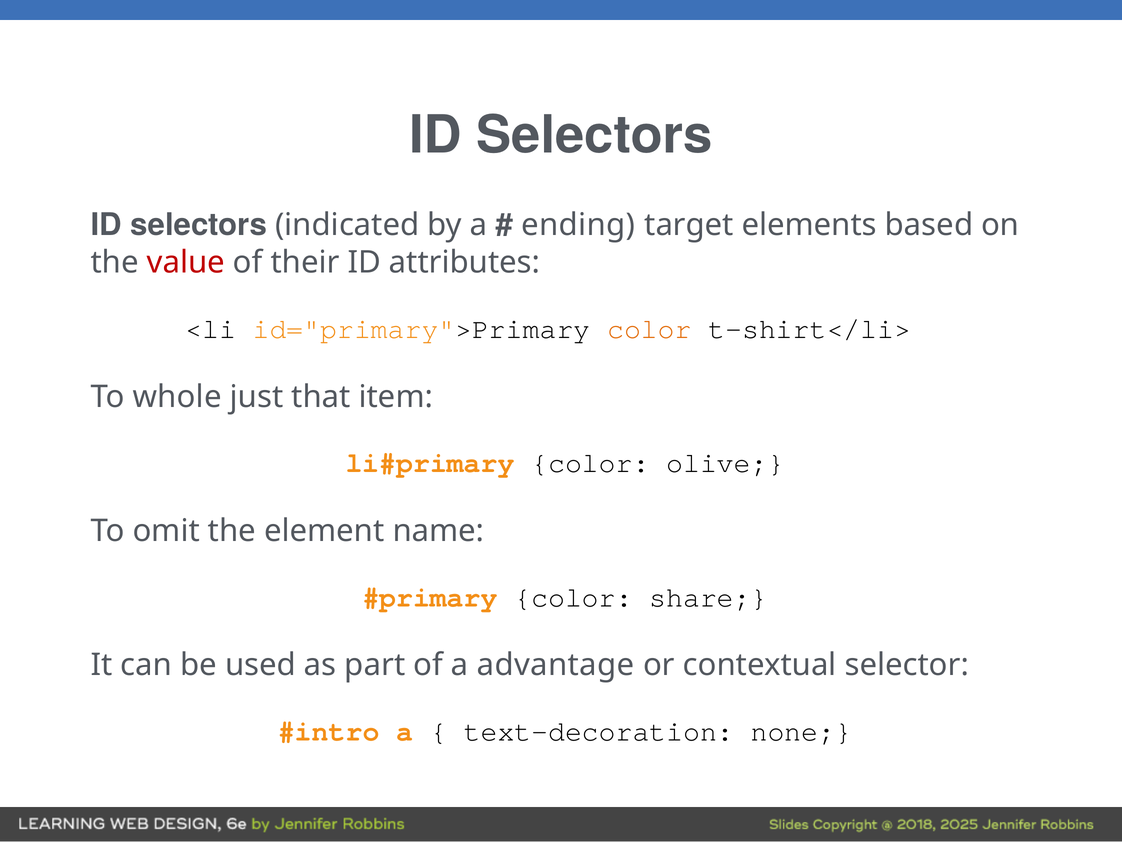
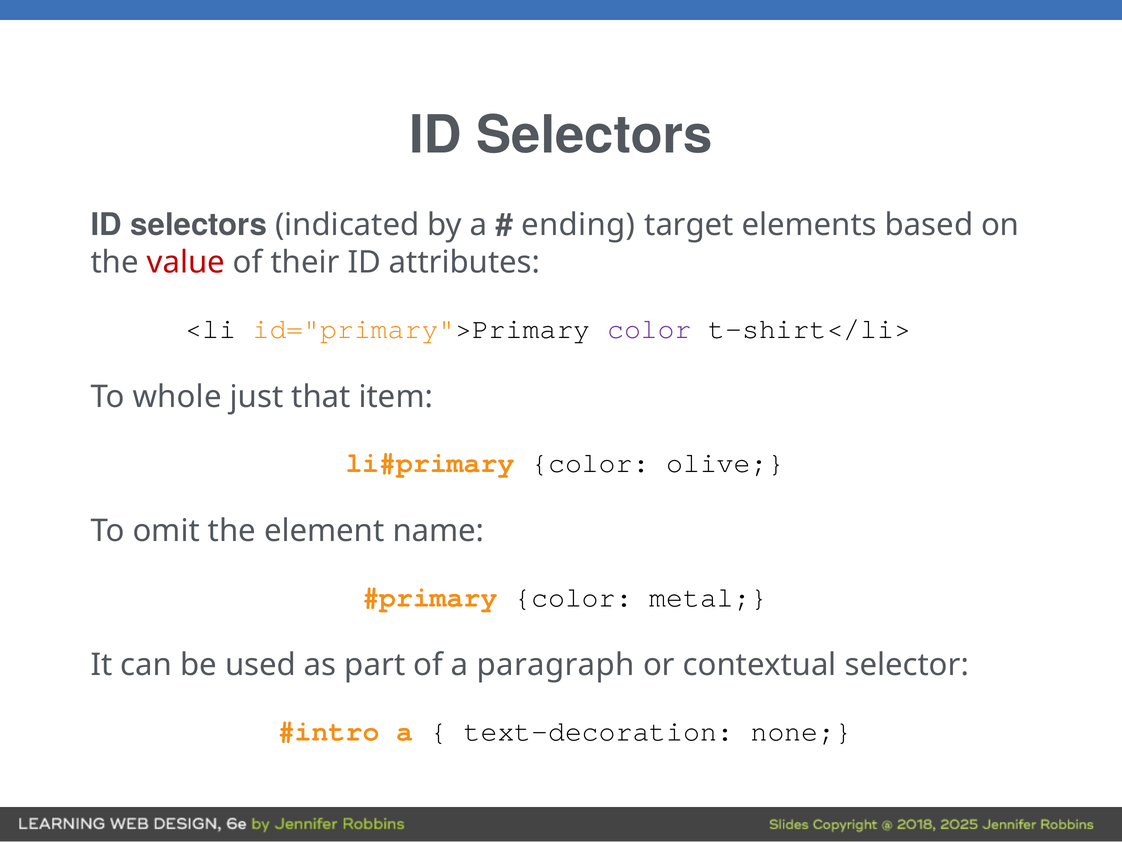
color colour: orange -> purple (649, 329)
share: share -> metal (709, 597)
advantage: advantage -> paragraph (556, 665)
